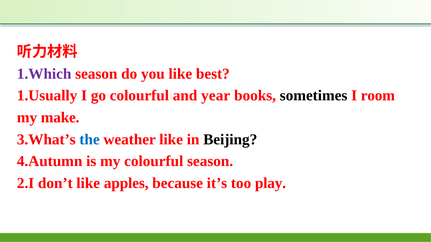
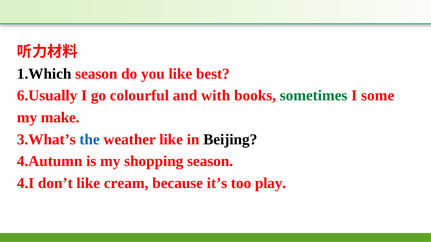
1.Which colour: purple -> black (44, 74)
1.Usually: 1.Usually -> 6.Usually (47, 96)
year: year -> with (216, 96)
sometimes colour: black -> green (314, 96)
room: room -> some (378, 96)
my colourful: colourful -> shopping (154, 161)
2.I: 2.I -> 4.I (26, 183)
apples: apples -> cream (126, 183)
